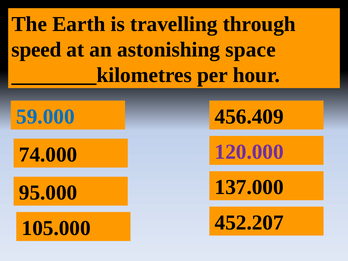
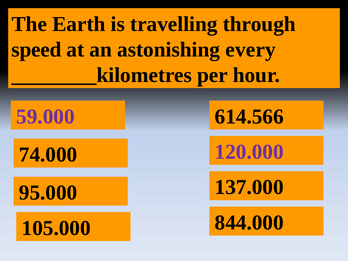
space: space -> every (251, 50)
59.000 colour: blue -> purple (45, 117)
456.409: 456.409 -> 614.566 (249, 117)
452.207: 452.207 -> 844.000 (249, 223)
